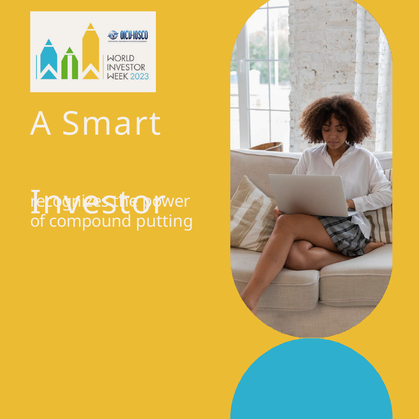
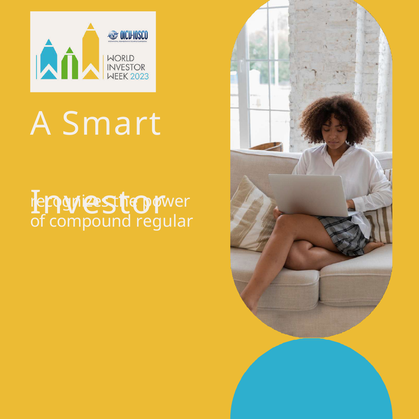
putting: putting -> regular (165, 221)
